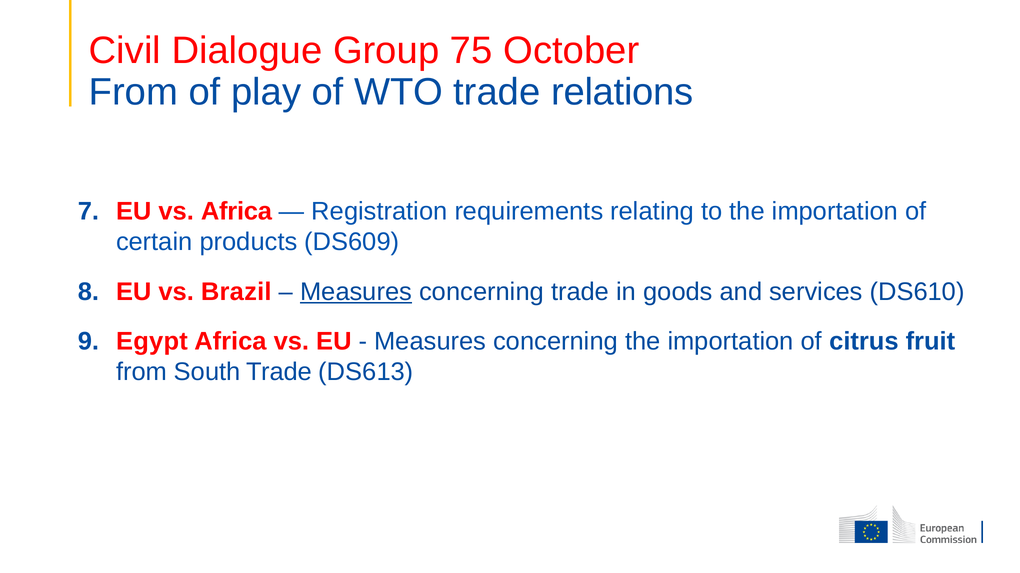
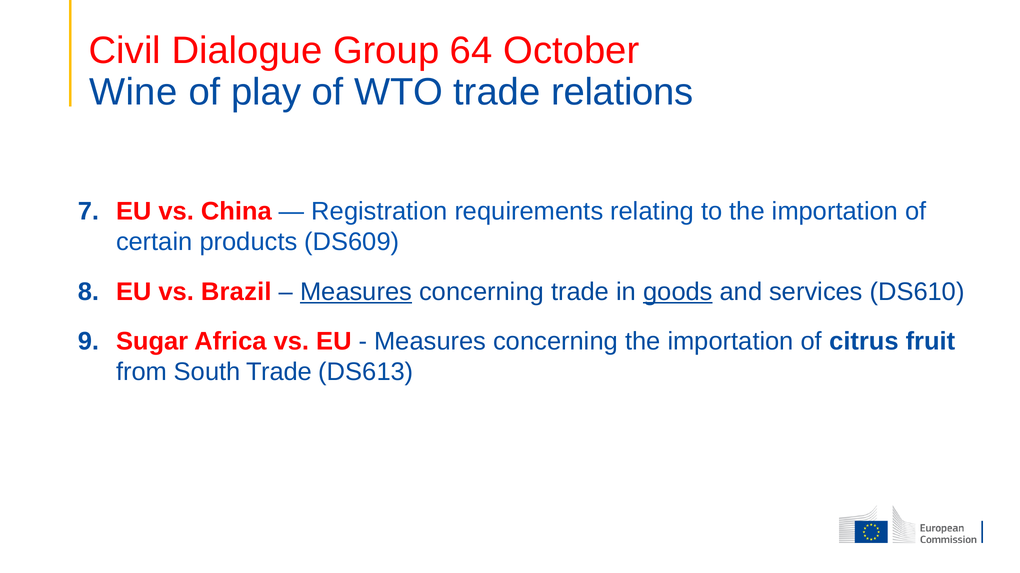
75: 75 -> 64 (471, 51)
From: From -> Wine (133, 92)
vs Africa: Africa -> China (236, 212)
goods underline: none -> present (678, 292)
Egypt: Egypt -> Sugar (152, 342)
